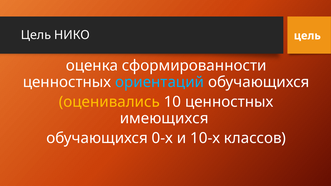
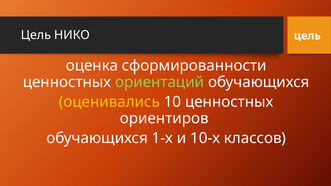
ориентаций colour: light blue -> light green (160, 82)
имеющихся: имеющихся -> ориентиров (164, 118)
0-х: 0-х -> 1-х (162, 138)
